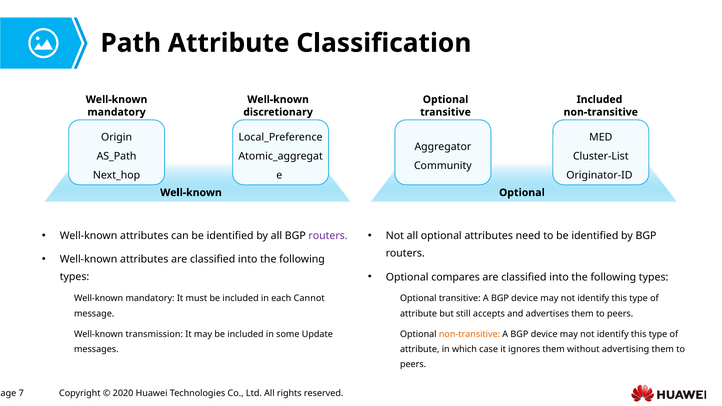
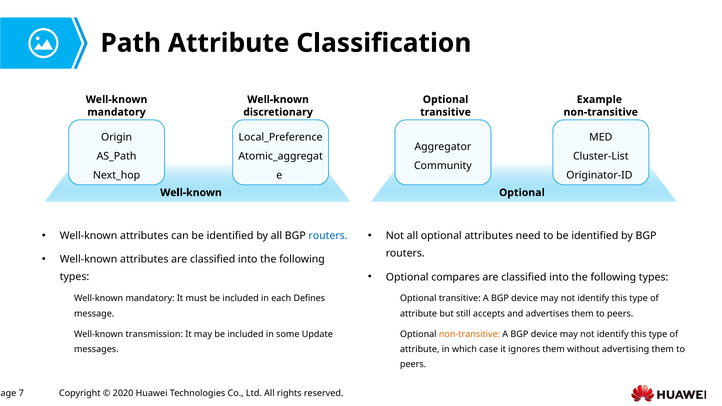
Included: Included -> Example (599, 100)
routers colour: purple -> blue (328, 236)
Cannot: Cannot -> Defines (309, 298)
